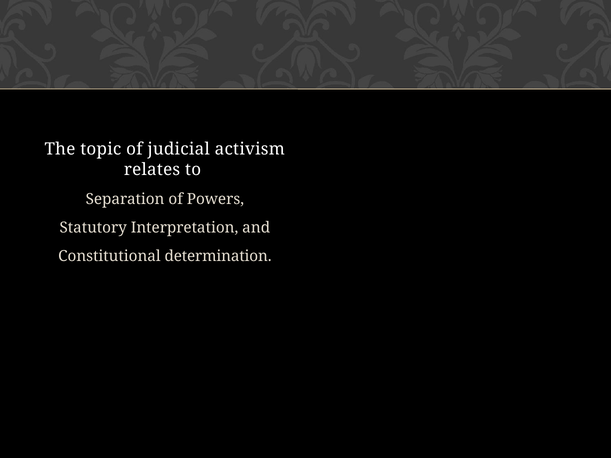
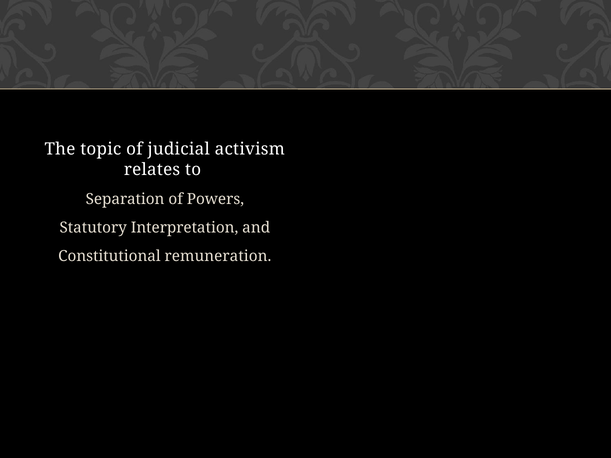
determination: determination -> remuneration (218, 256)
